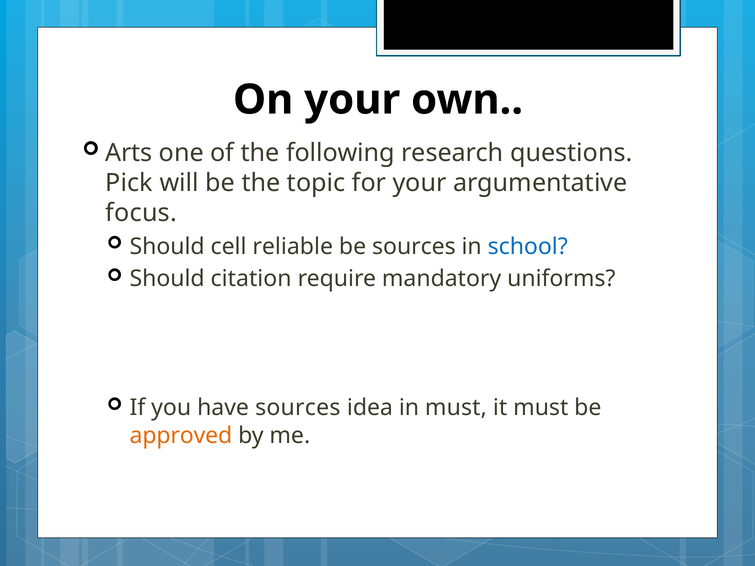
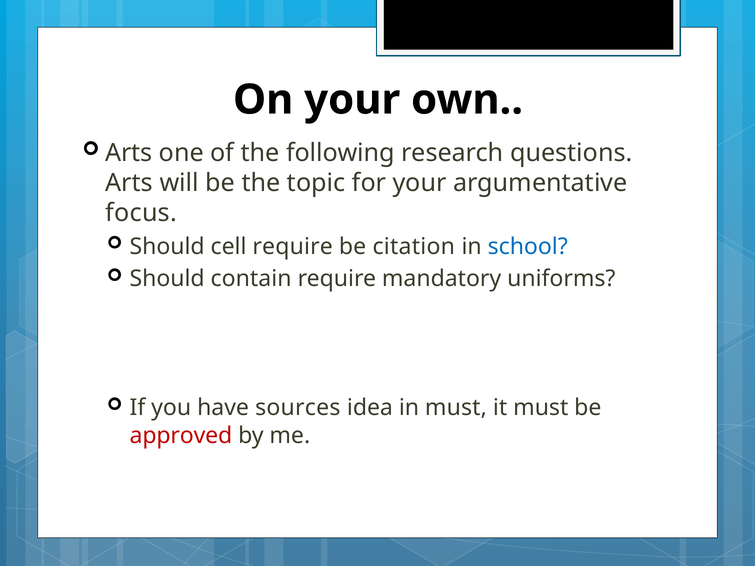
Pick: Pick -> Arts (129, 183)
cell reliable: reliable -> require (293, 247)
be sources: sources -> citation (414, 247)
citation: citation -> contain (251, 279)
approved colour: orange -> red (181, 436)
